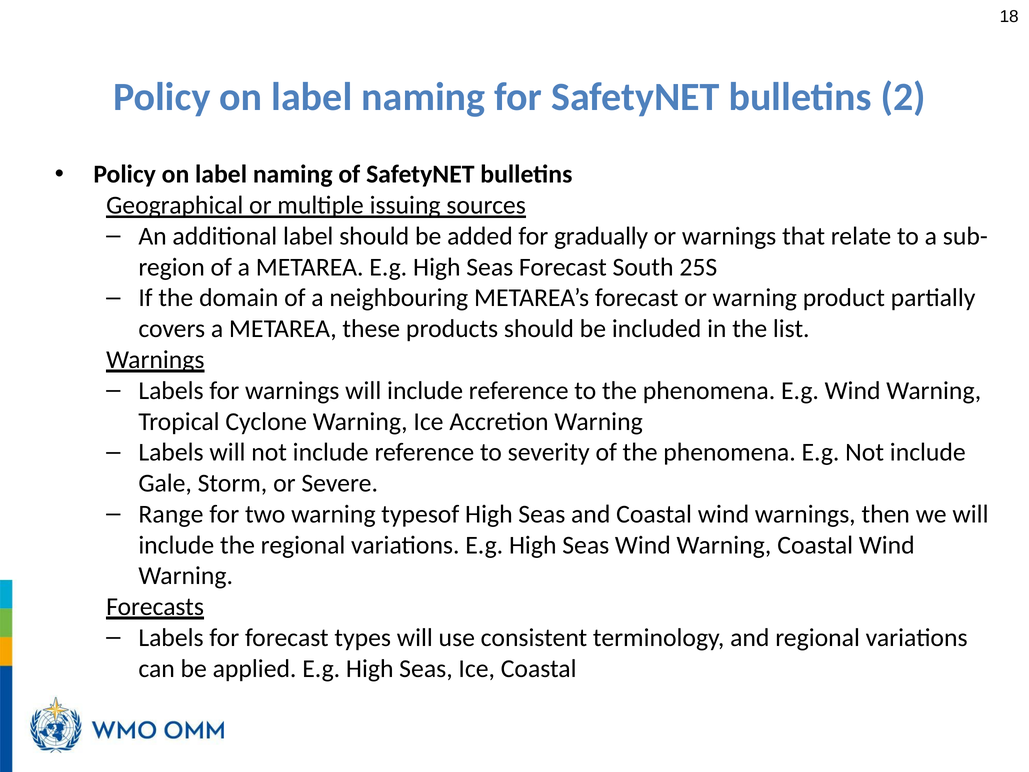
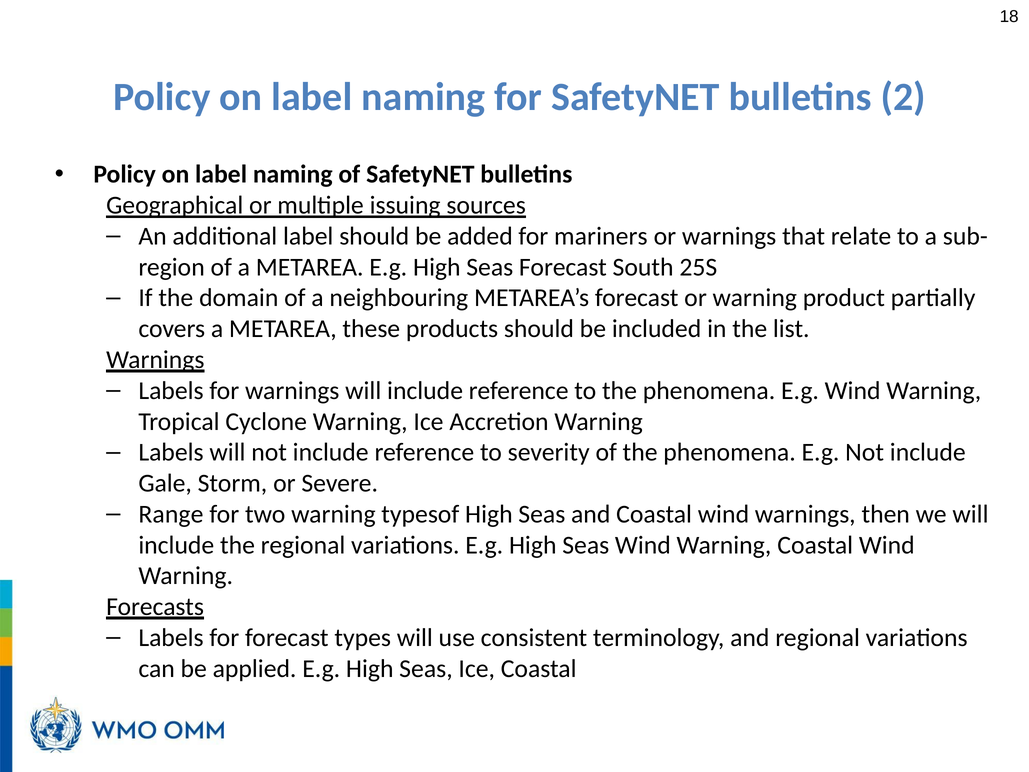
gradually: gradually -> mariners (601, 236)
